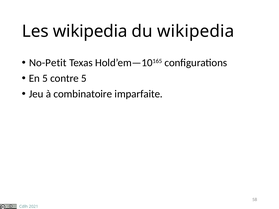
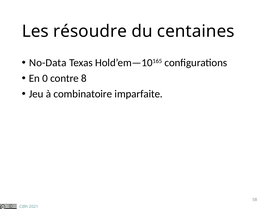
Les wikipedia: wikipedia -> résoudre (90, 31)
du wikipedia: wikipedia -> centaines (196, 31)
No-Petit: No-Petit -> No-Data (48, 63)
En 5: 5 -> 0 (45, 78)
contre 5: 5 -> 8 (84, 78)
